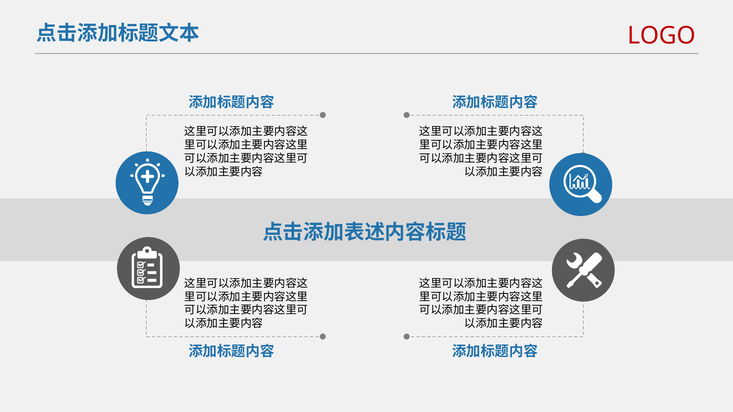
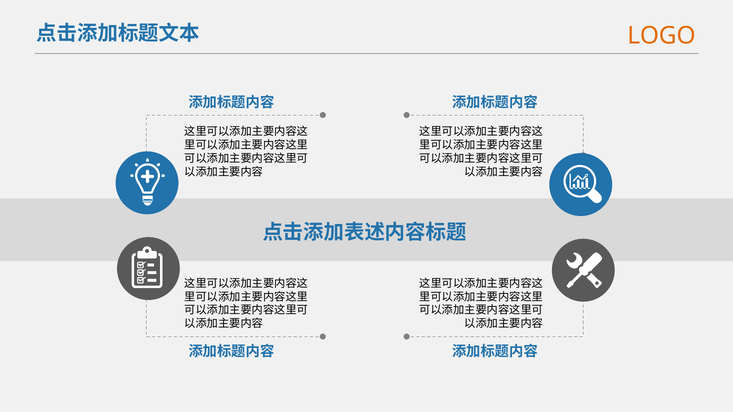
LOGO colour: red -> orange (661, 36)
